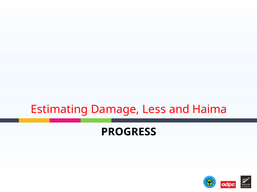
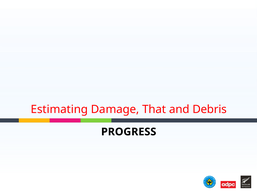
Less: Less -> That (154, 110)
Haima: Haima -> Debris (210, 110)
